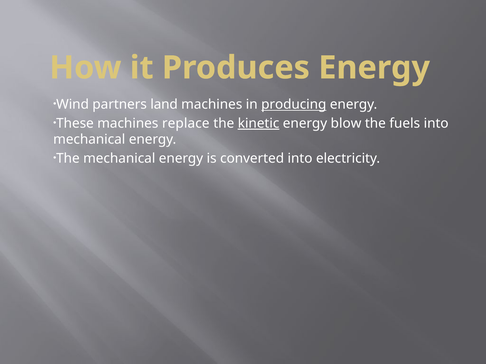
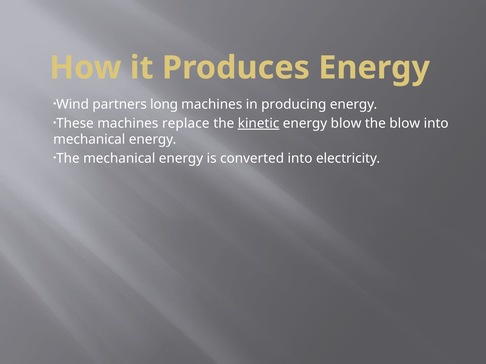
land: land -> long (164, 105)
producing underline: present -> none (294, 105)
the fuels: fuels -> blow (405, 123)
